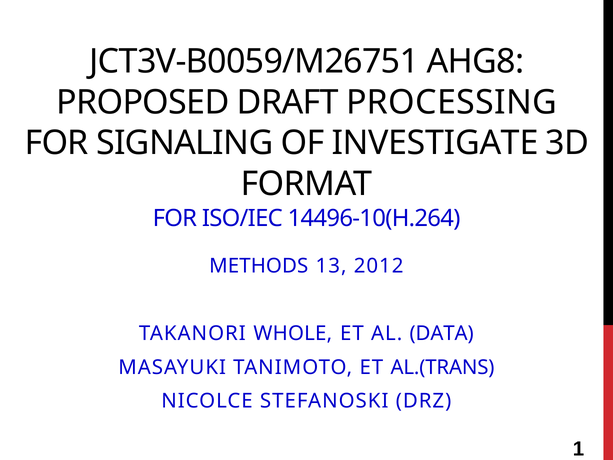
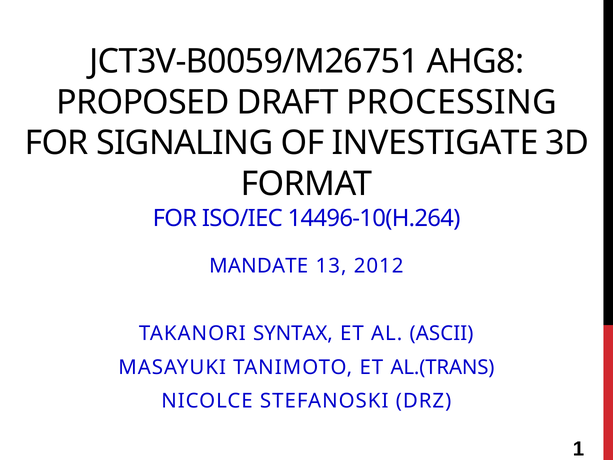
METHODS: METHODS -> MANDATE (259, 266)
WHOLE: WHOLE -> SYNTAX (293, 333)
DATA: DATA -> ASCII (442, 333)
